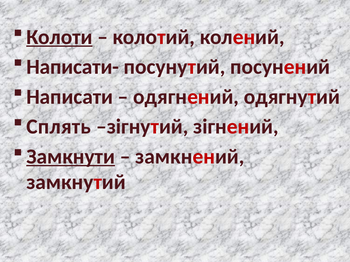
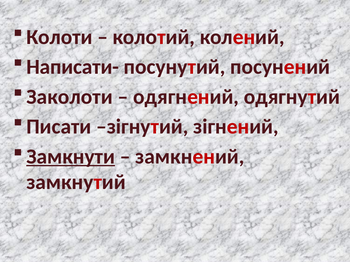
Колоти underline: present -> none (59, 37)
Написати: Написати -> Заколоти (70, 97)
Сплять: Сплять -> Писати (59, 127)
